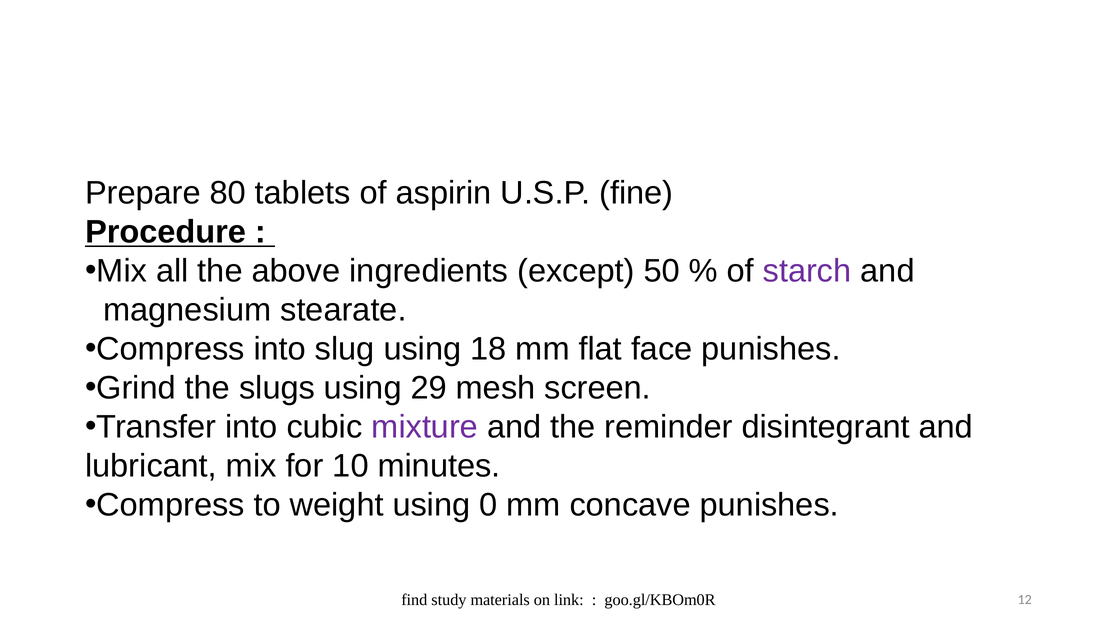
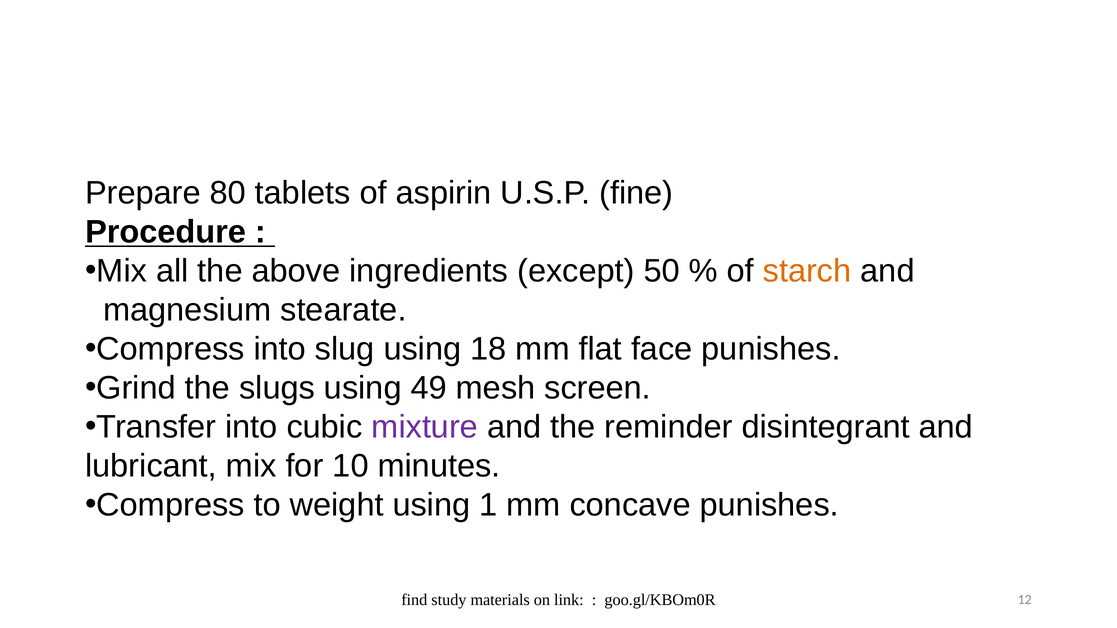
starch colour: purple -> orange (807, 271)
29: 29 -> 49 (429, 388)
0: 0 -> 1 (488, 505)
